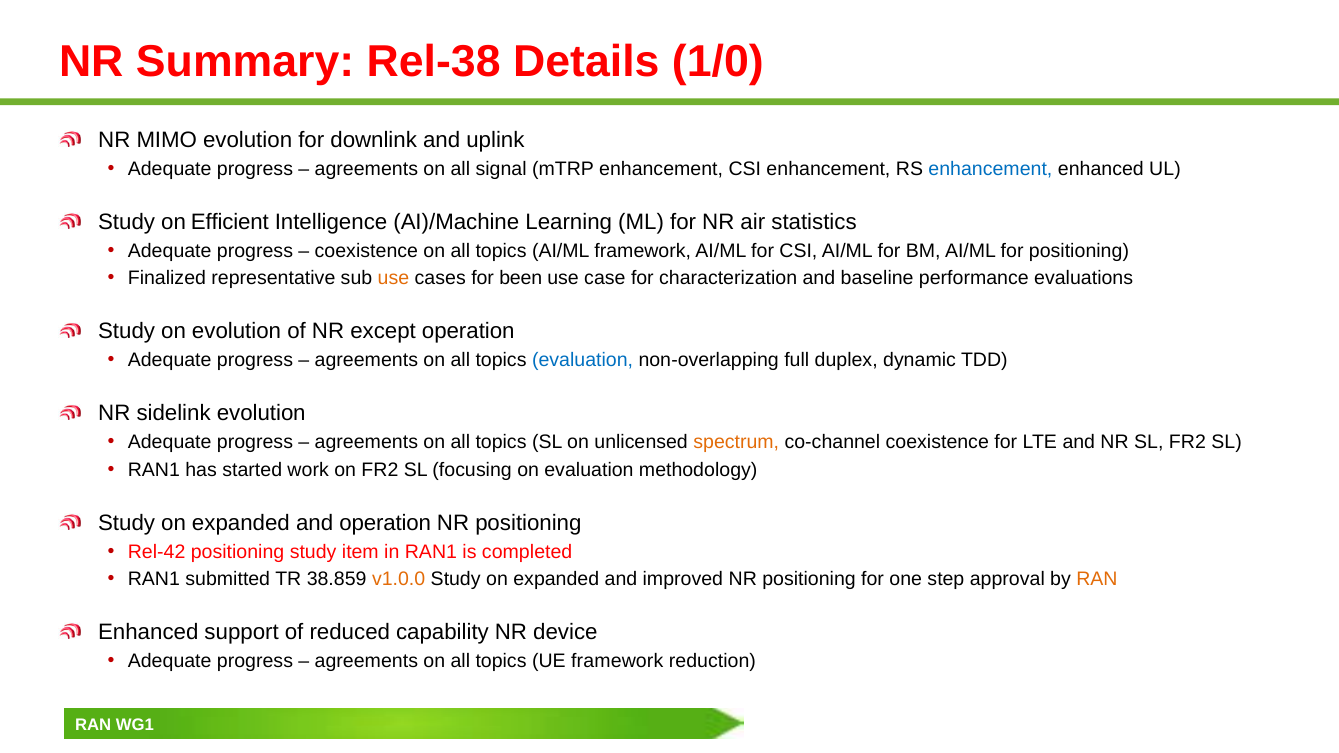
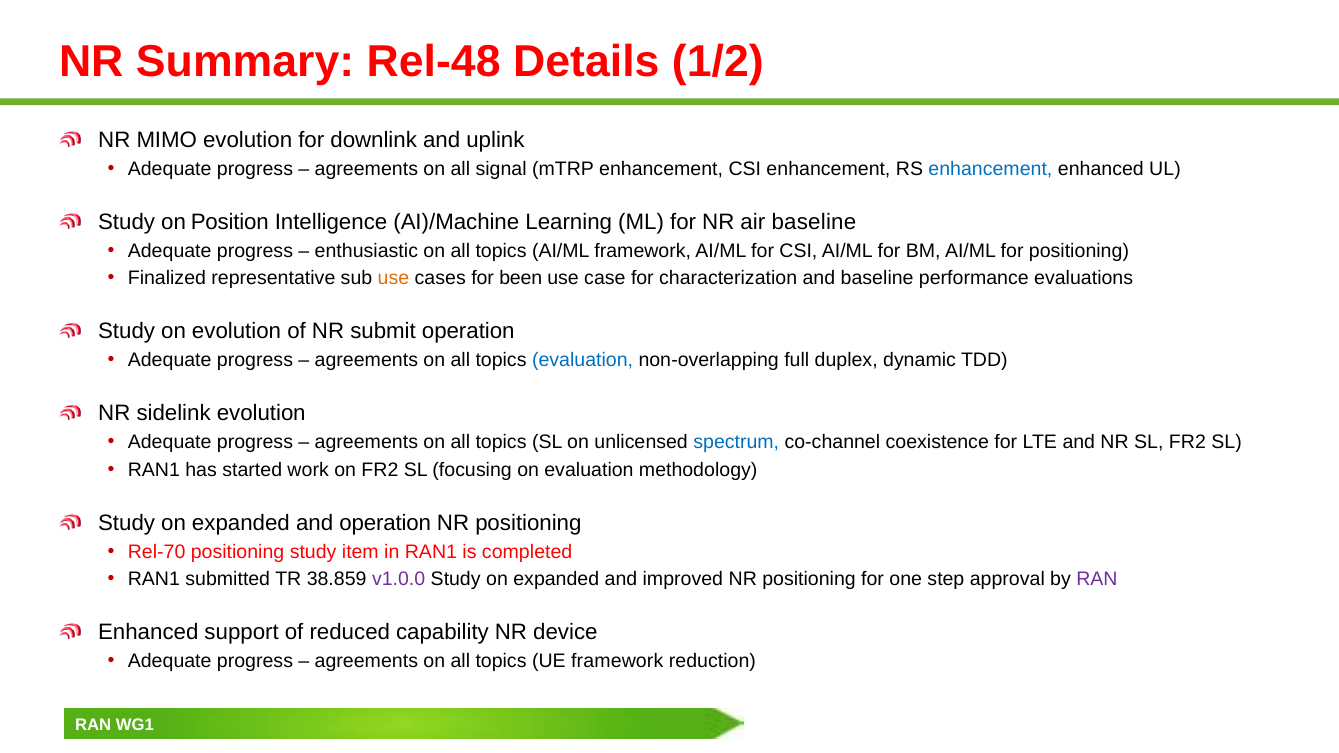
Rel-38: Rel-38 -> Rel-48 (434, 61)
1/0: 1/0 -> 1/2 (718, 61)
Efficient: Efficient -> Position (230, 222)
air statistics: statistics -> baseline (814, 222)
coexistence: coexistence -> enthusiastic (366, 251)
except: except -> submit (383, 332)
spectrum colour: orange -> blue (736, 442)
Rel-42: Rel-42 -> Rel-70 (157, 552)
v1.0.0 colour: orange -> purple (399, 579)
RAN colour: orange -> purple (1097, 579)
